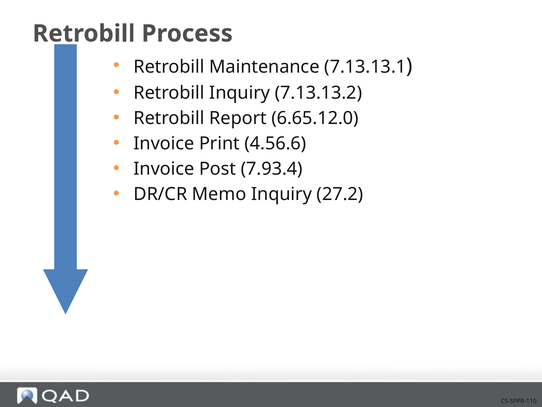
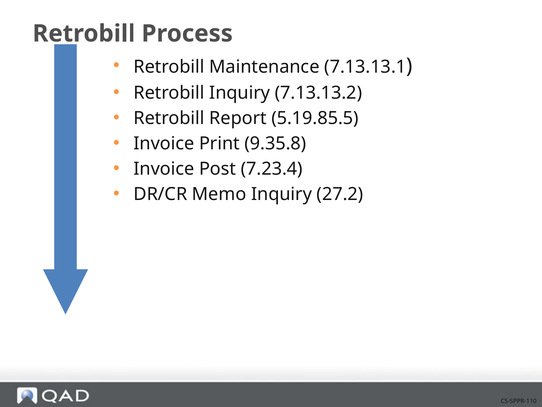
6.65.12.0: 6.65.12.0 -> 5.19.85.5 (315, 118)
4.56.6: 4.56.6 -> 9.35.8 (275, 143)
7.93.4: 7.93.4 -> 7.23.4 (272, 169)
